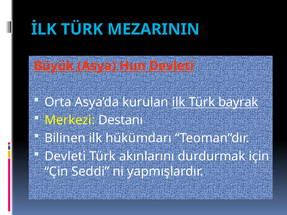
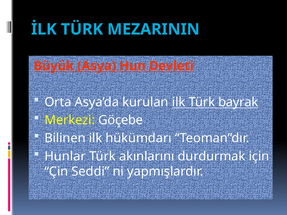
Destanı: Destanı -> Göçebe (121, 120)
Devleti: Devleti -> Hunlar (65, 156)
